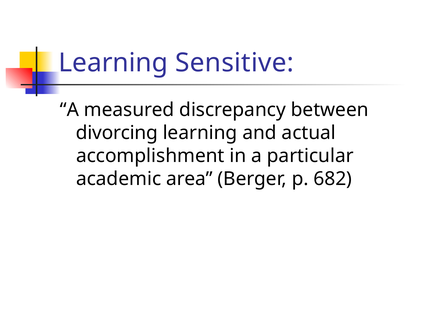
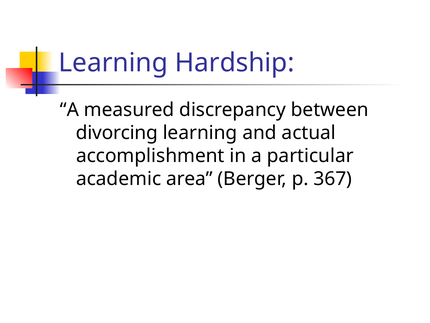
Sensitive: Sensitive -> Hardship (235, 63)
682: 682 -> 367 (333, 179)
